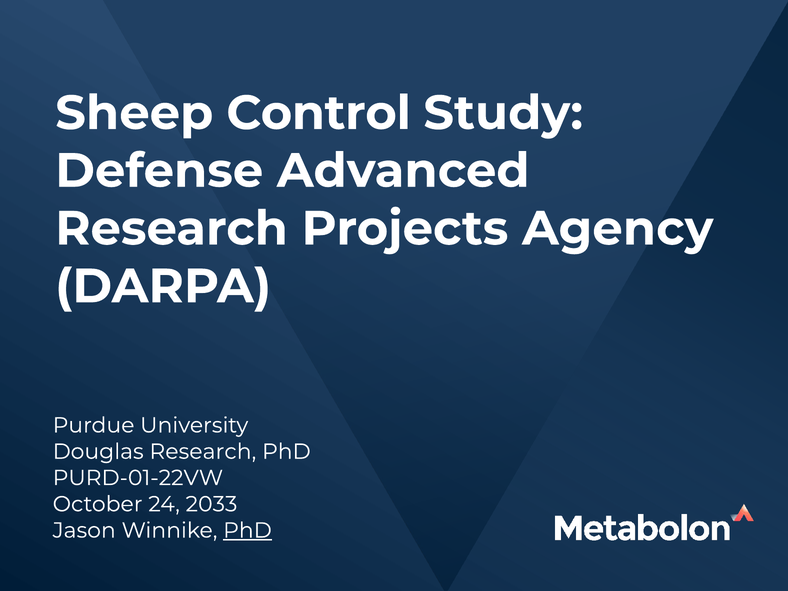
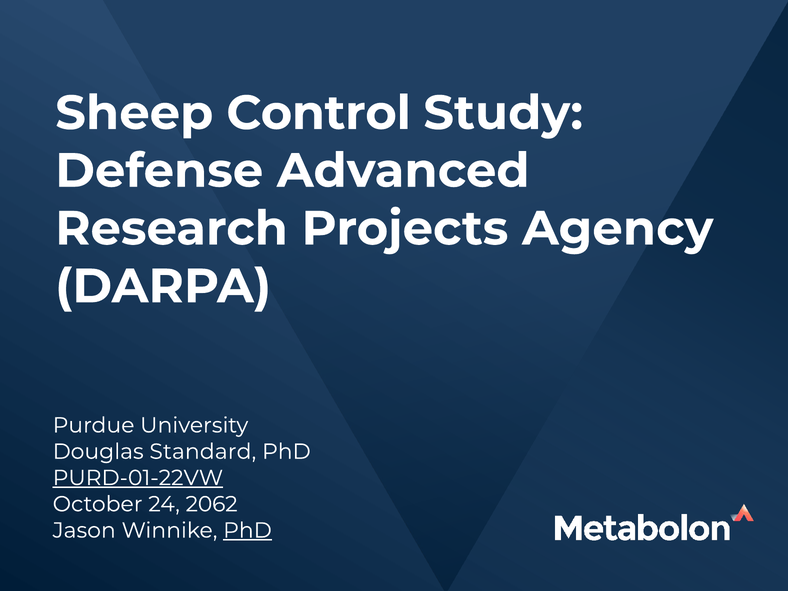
Douglas Research: Research -> Standard (203, 452)
PURD-01-22VW underline: none -> present (138, 478)
2033: 2033 -> 2062 (212, 504)
